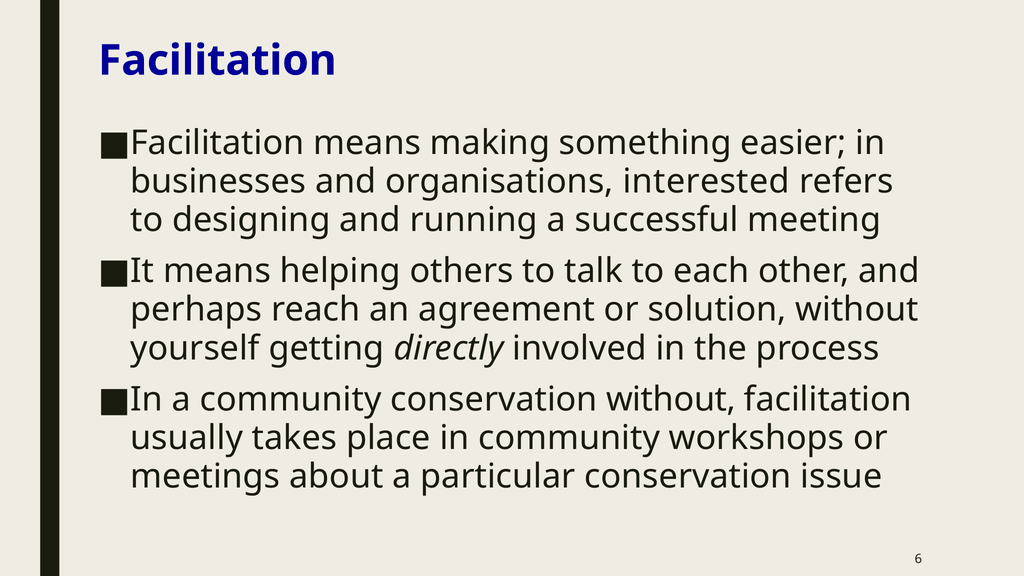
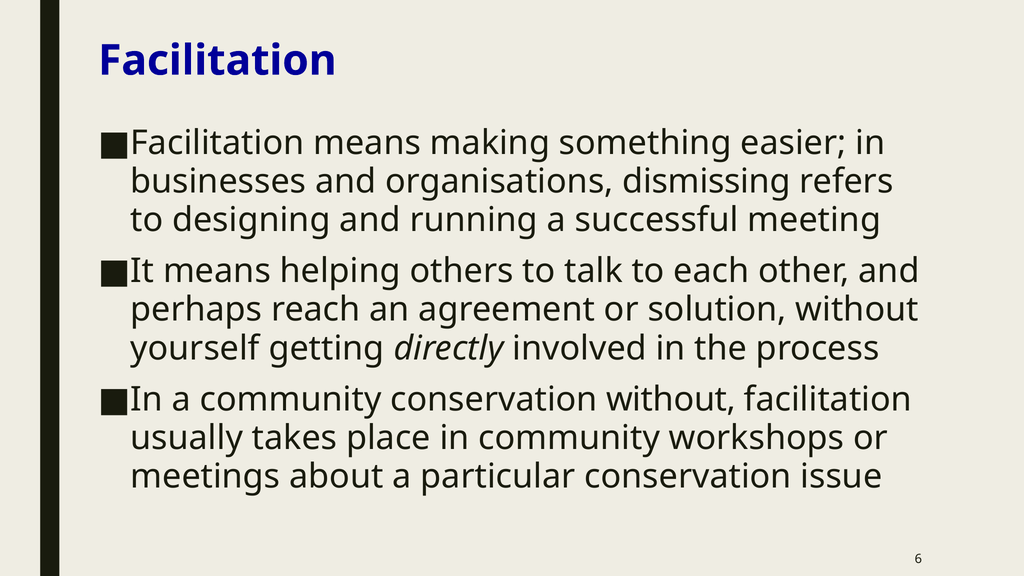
interested: interested -> dismissing (707, 181)
